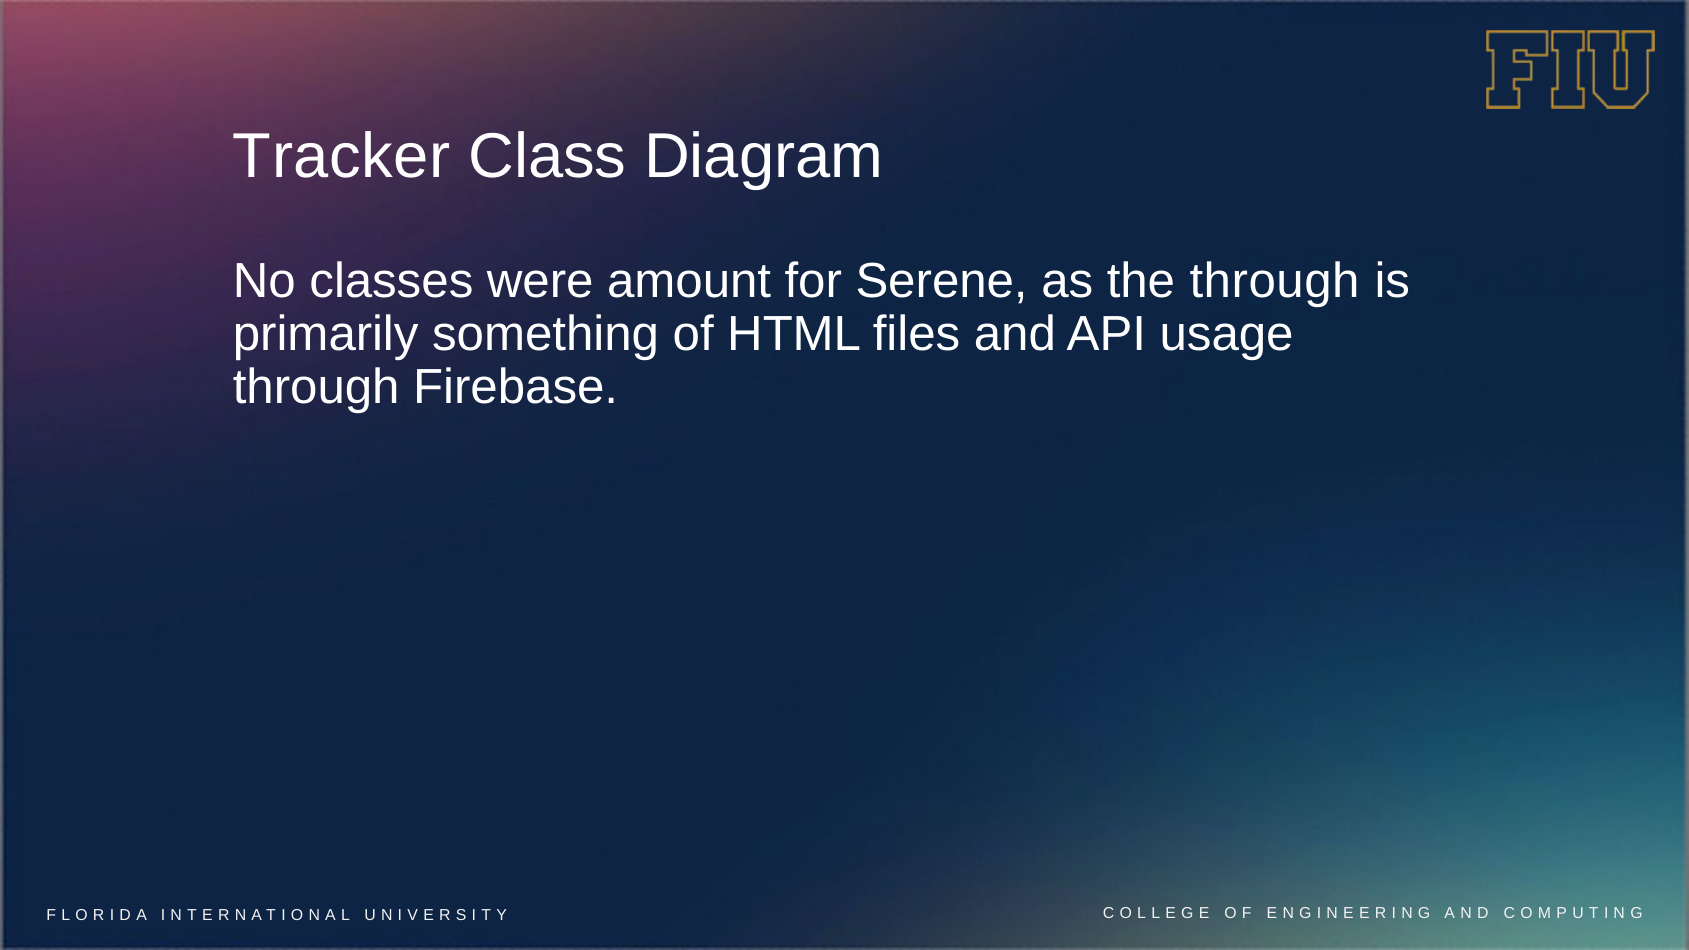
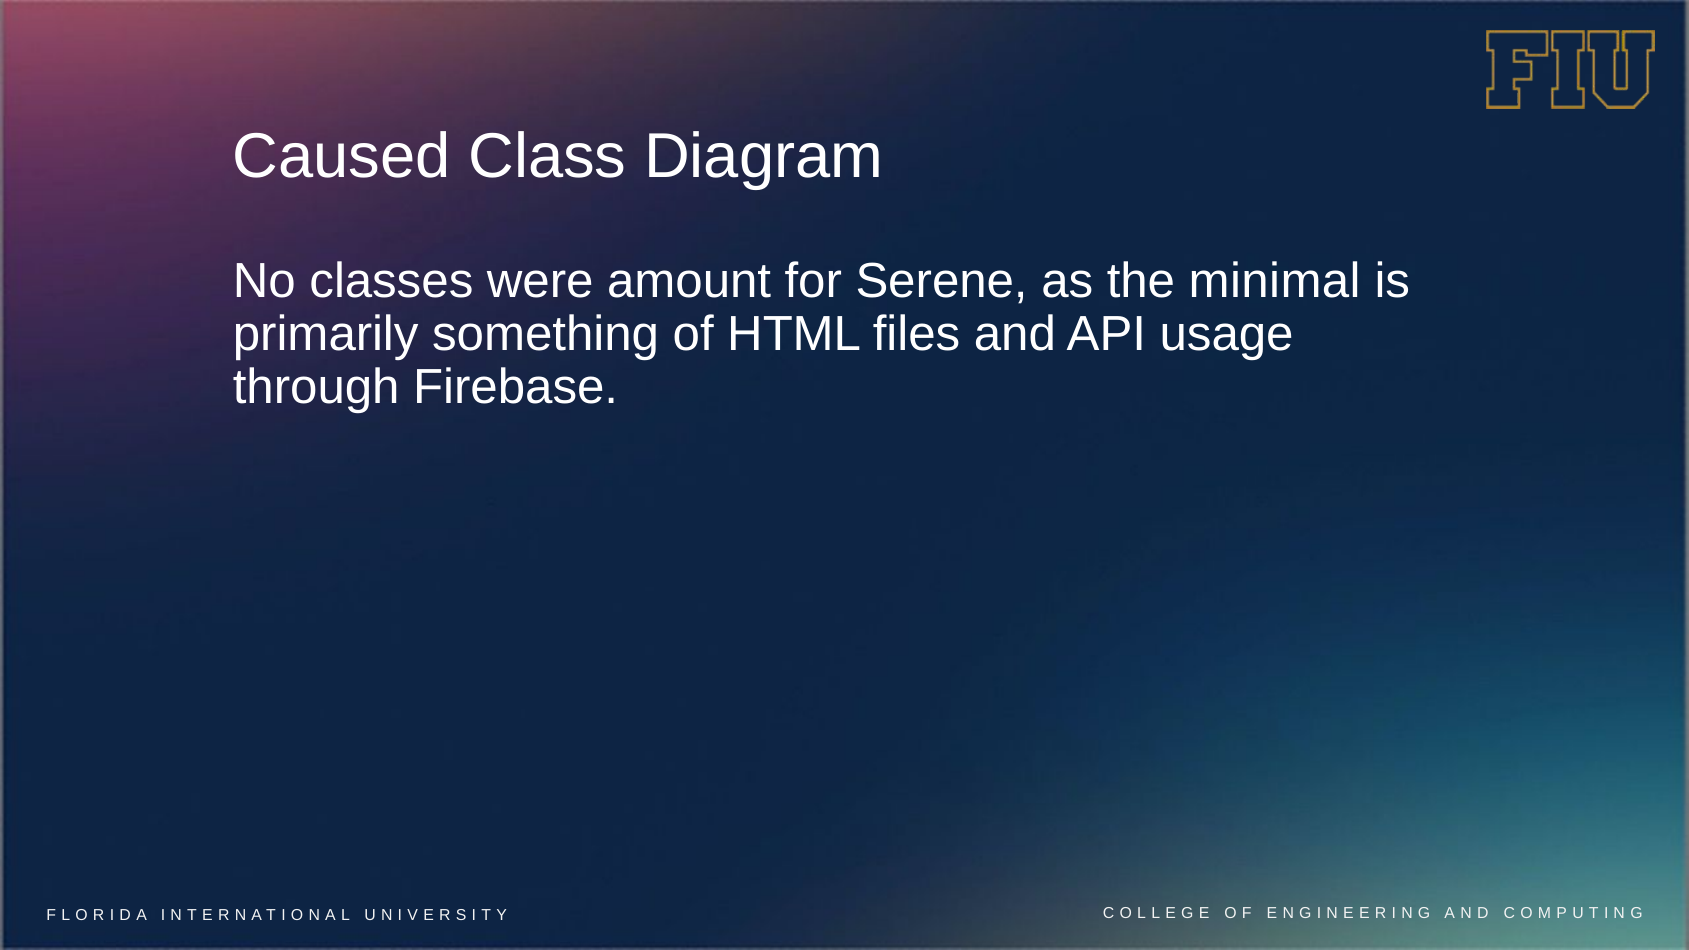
Tracker: Tracker -> Caused (342, 156)
the through: through -> minimal (1275, 281)
